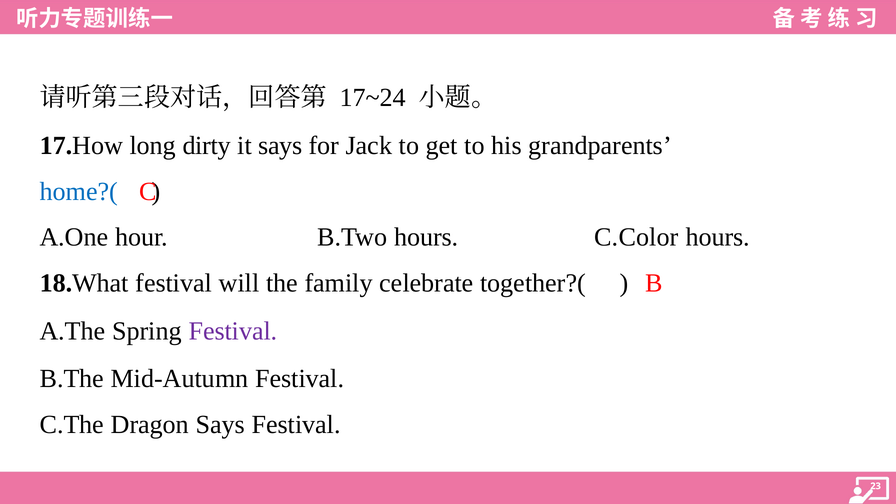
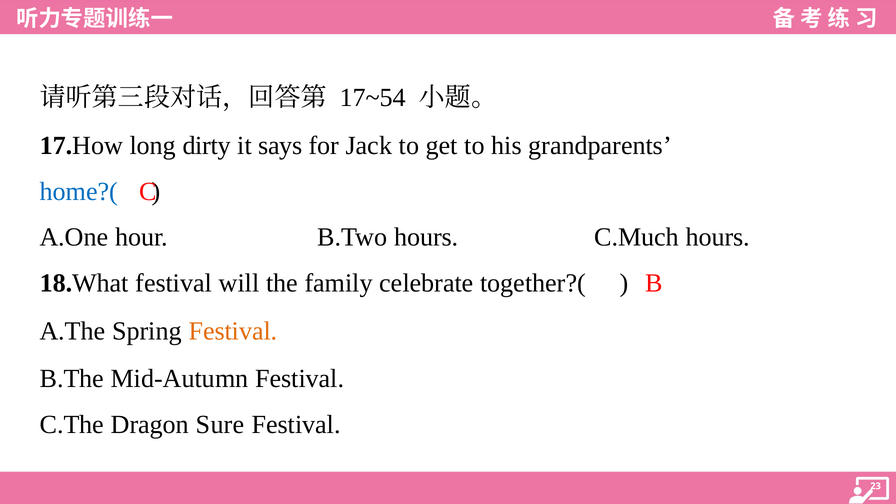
17~24: 17~24 -> 17~54 (373, 98)
C.Color: C.Color -> C.Much (637, 237)
Festival colour: purple -> orange (233, 331)
Dragon Says: Says -> Sure (220, 424)
